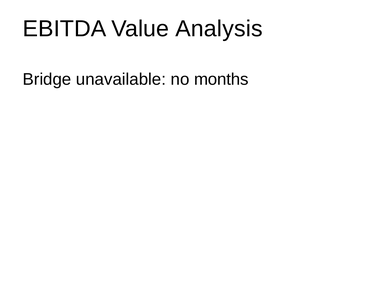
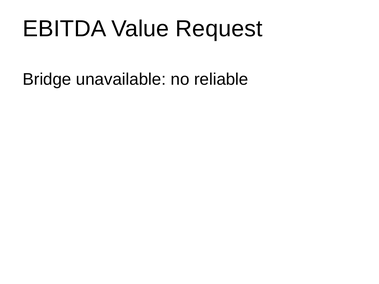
Analysis: Analysis -> Request (219, 29)
months: months -> reliable (221, 79)
